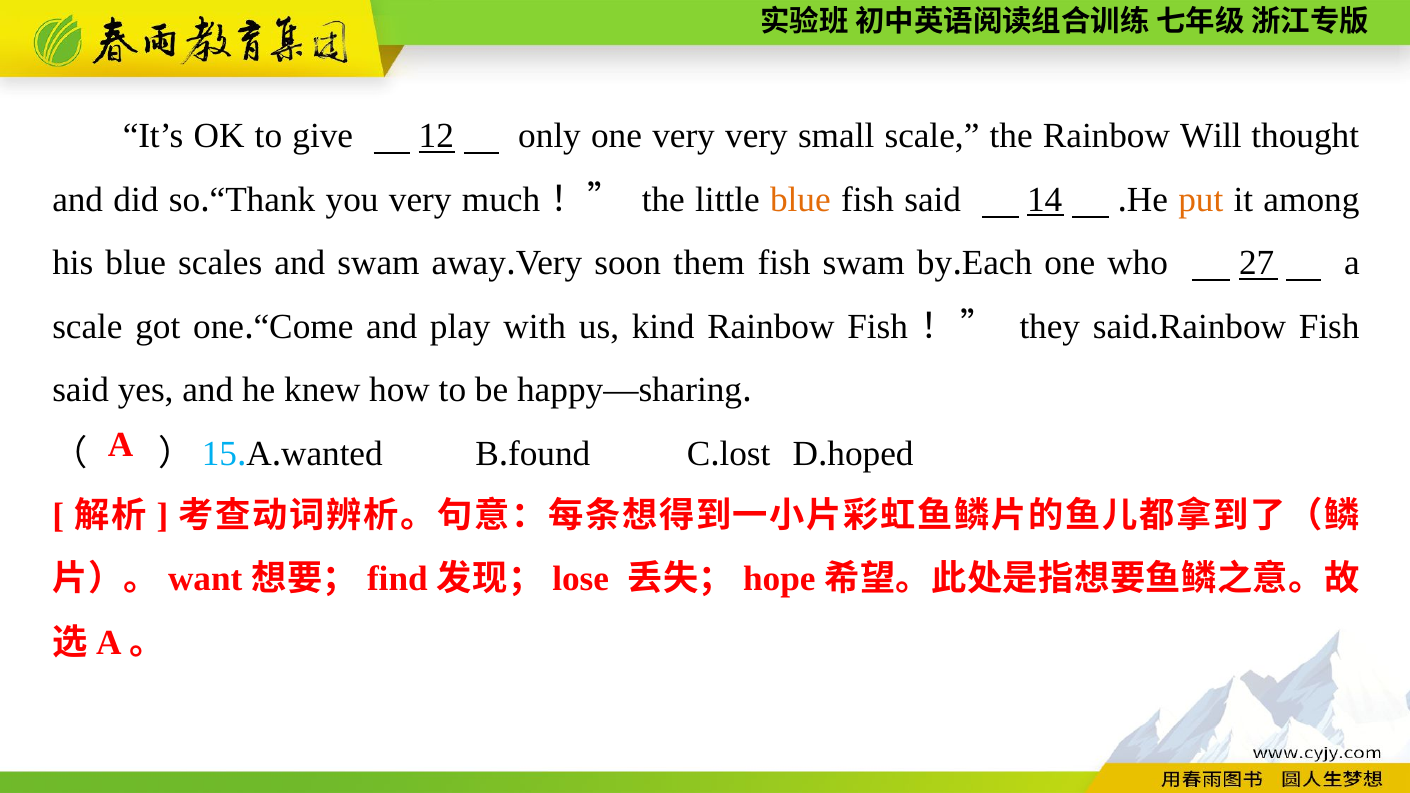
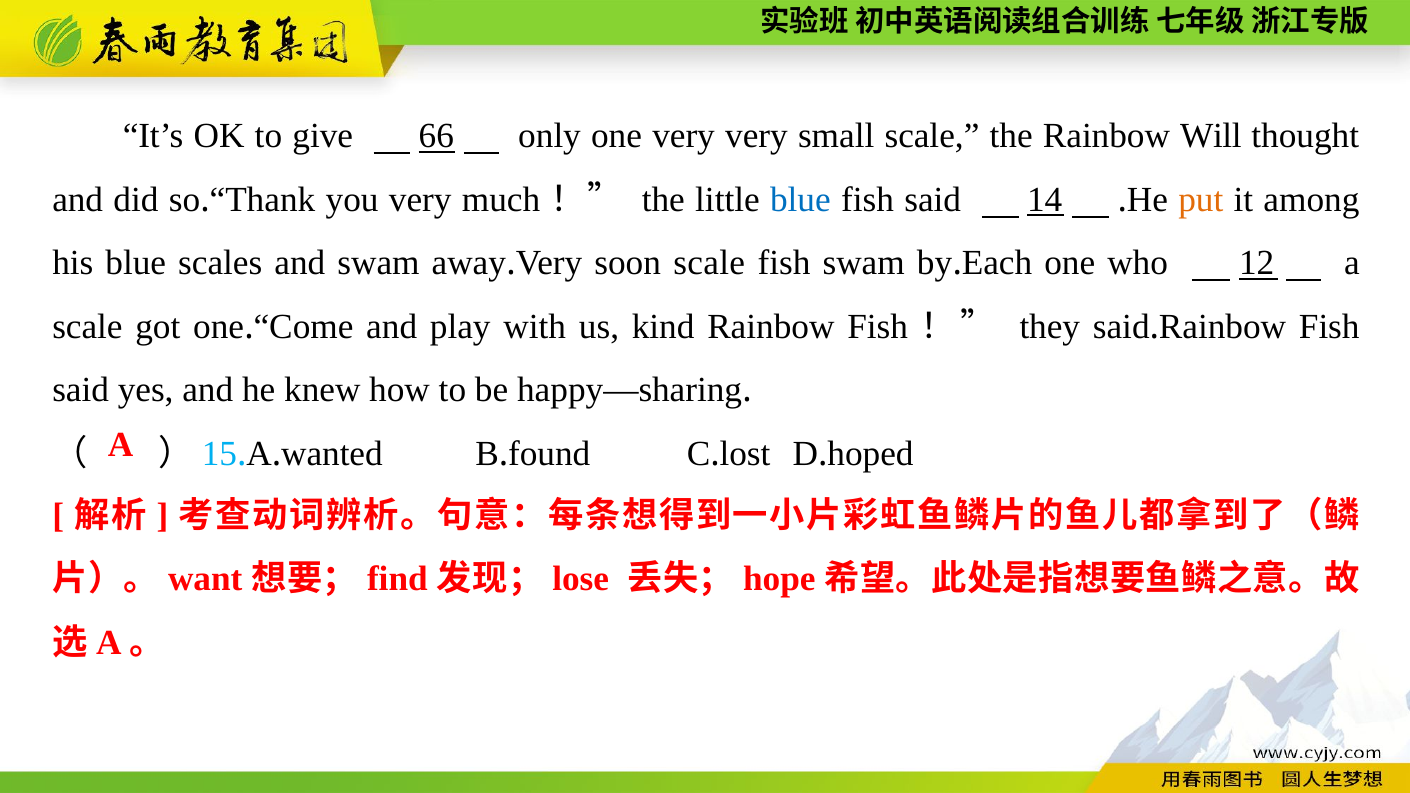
12: 12 -> 66 (436, 136)
blue colour: orange -> blue (800, 200)
soon them: them -> scale (709, 263)
27: 27 -> 12 (1257, 263)
